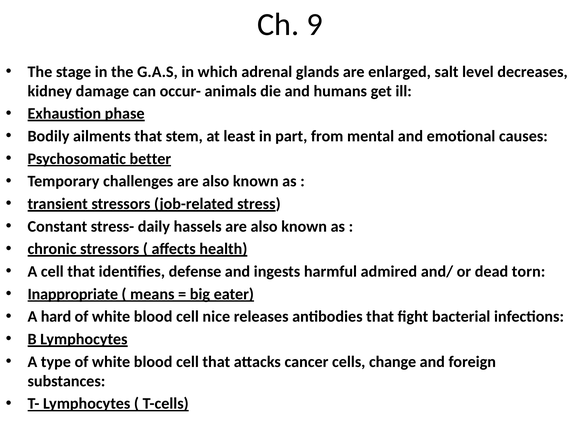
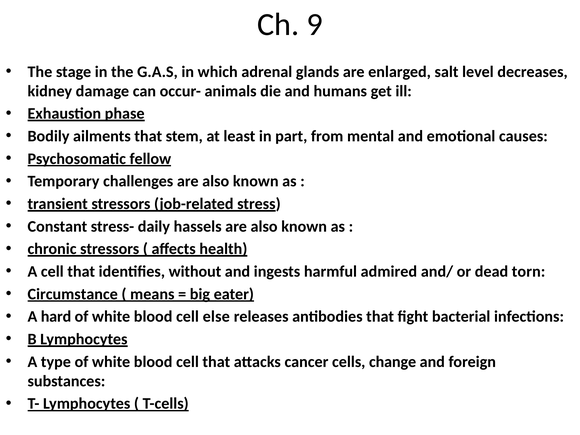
better: better -> fellow (150, 159)
defense: defense -> without (195, 272)
Inappropriate: Inappropriate -> Circumstance (73, 294)
nice: nice -> else (216, 317)
